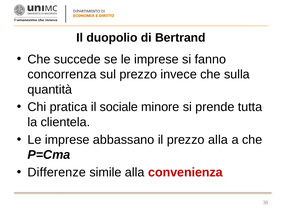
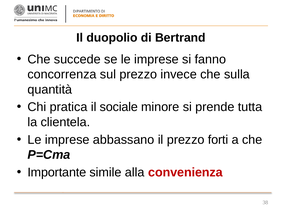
prezzo alla: alla -> forti (218, 139)
Differenze: Differenze -> Importante (57, 172)
